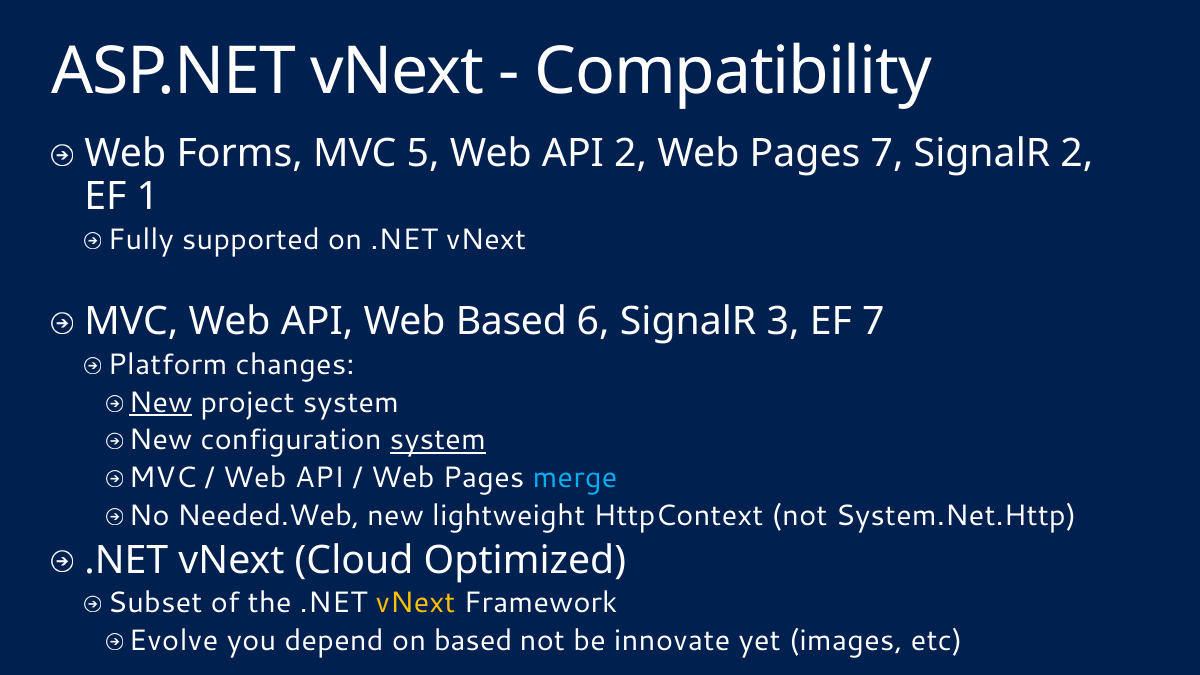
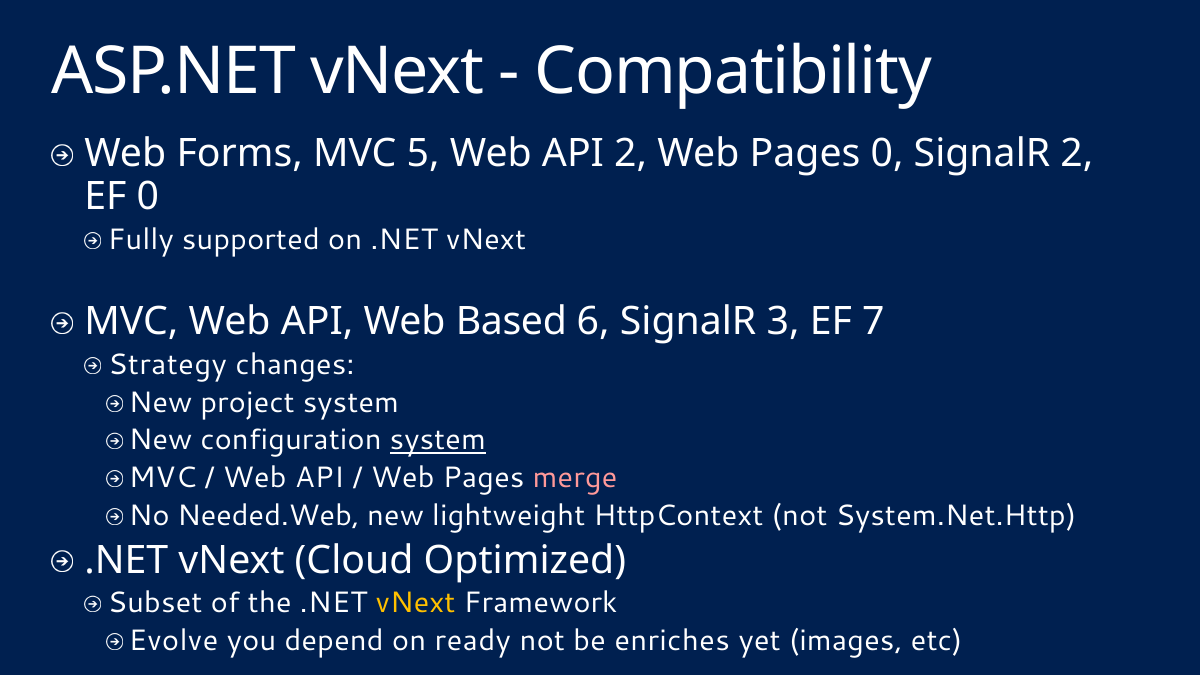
Pages 7: 7 -> 0 (887, 154)
EF 1: 1 -> 0 (148, 196)
Platform: Platform -> Strategy (167, 365)
New underline: present -> none (160, 402)
merge colour: light blue -> pink (575, 478)
on based: based -> ready (473, 641)
innovate: innovate -> enriches (672, 641)
